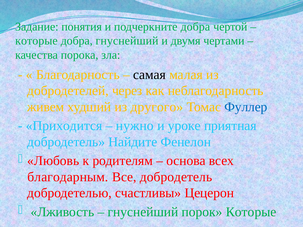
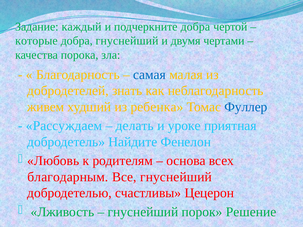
понятия: понятия -> каждый (82, 27)
самая colour: black -> blue (149, 75)
через: через -> знать (127, 91)
другого: другого -> ребенка (157, 107)
Приходится: Приходится -> Рассуждаем (64, 126)
нужно: нужно -> делать (135, 126)
Все добродетель: добродетель -> гнуснейший (176, 177)
порок Которые: Которые -> Решение (251, 212)
